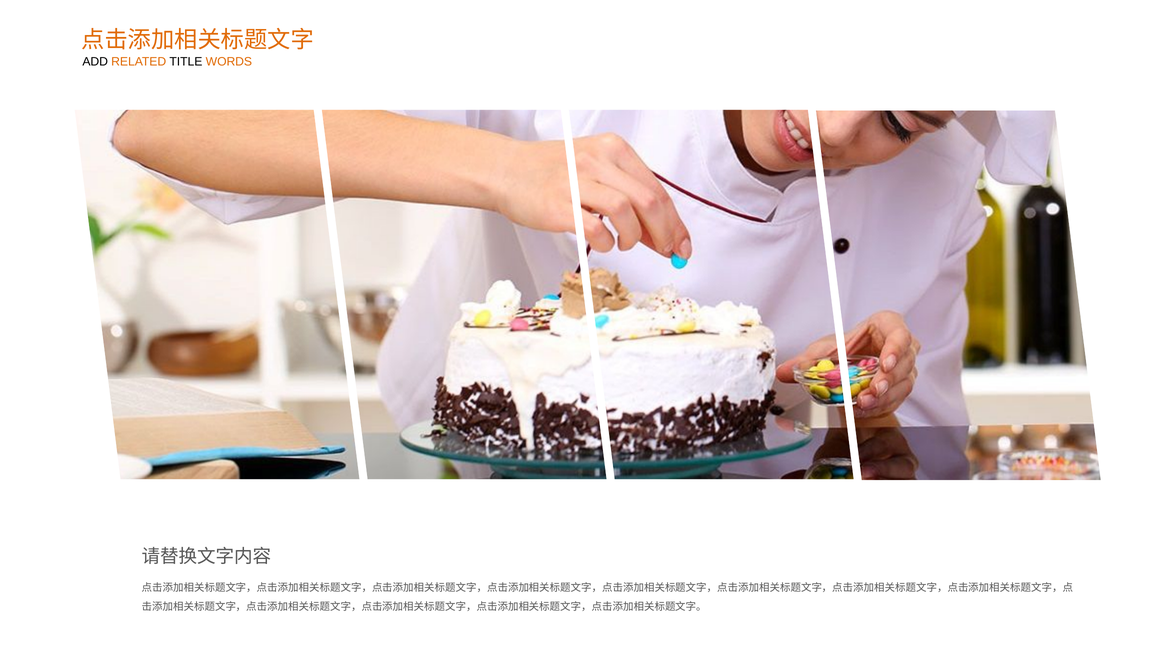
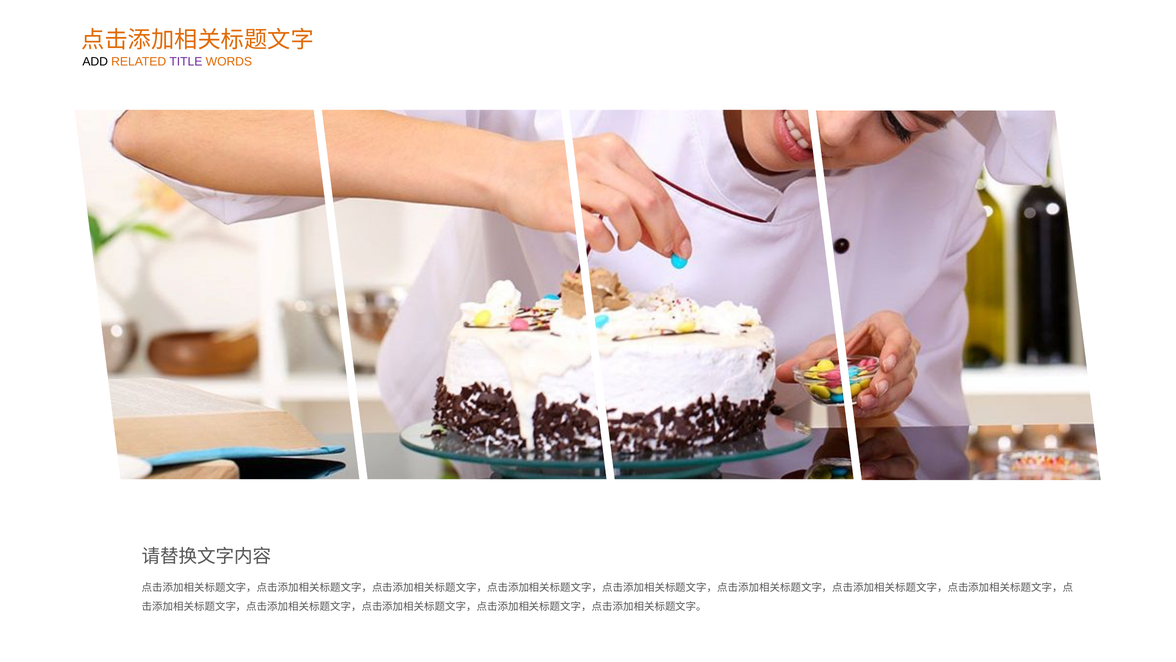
TITLE colour: black -> purple (186, 62)
